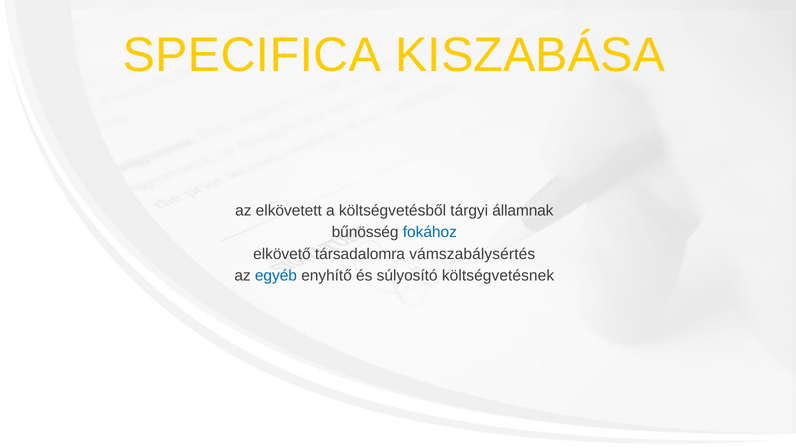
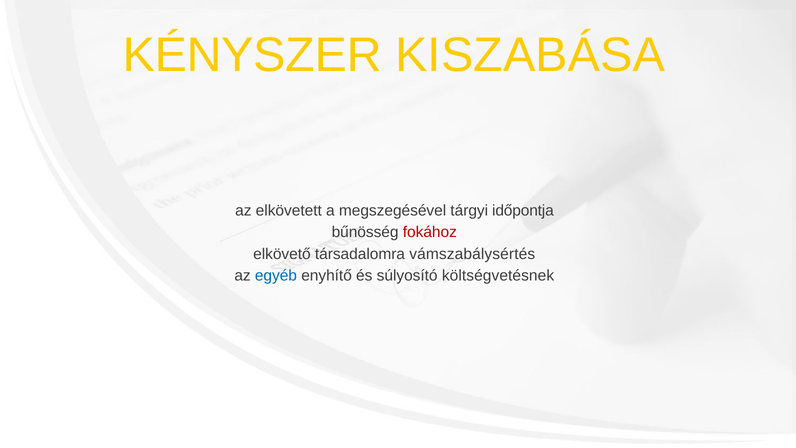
SPECIFICA: SPECIFICA -> KÉNYSZER (252, 55)
költségvetésből: költségvetésből -> megszegésével (393, 211)
államnak: államnak -> időpontja (523, 211)
fokához colour: blue -> red (430, 232)
